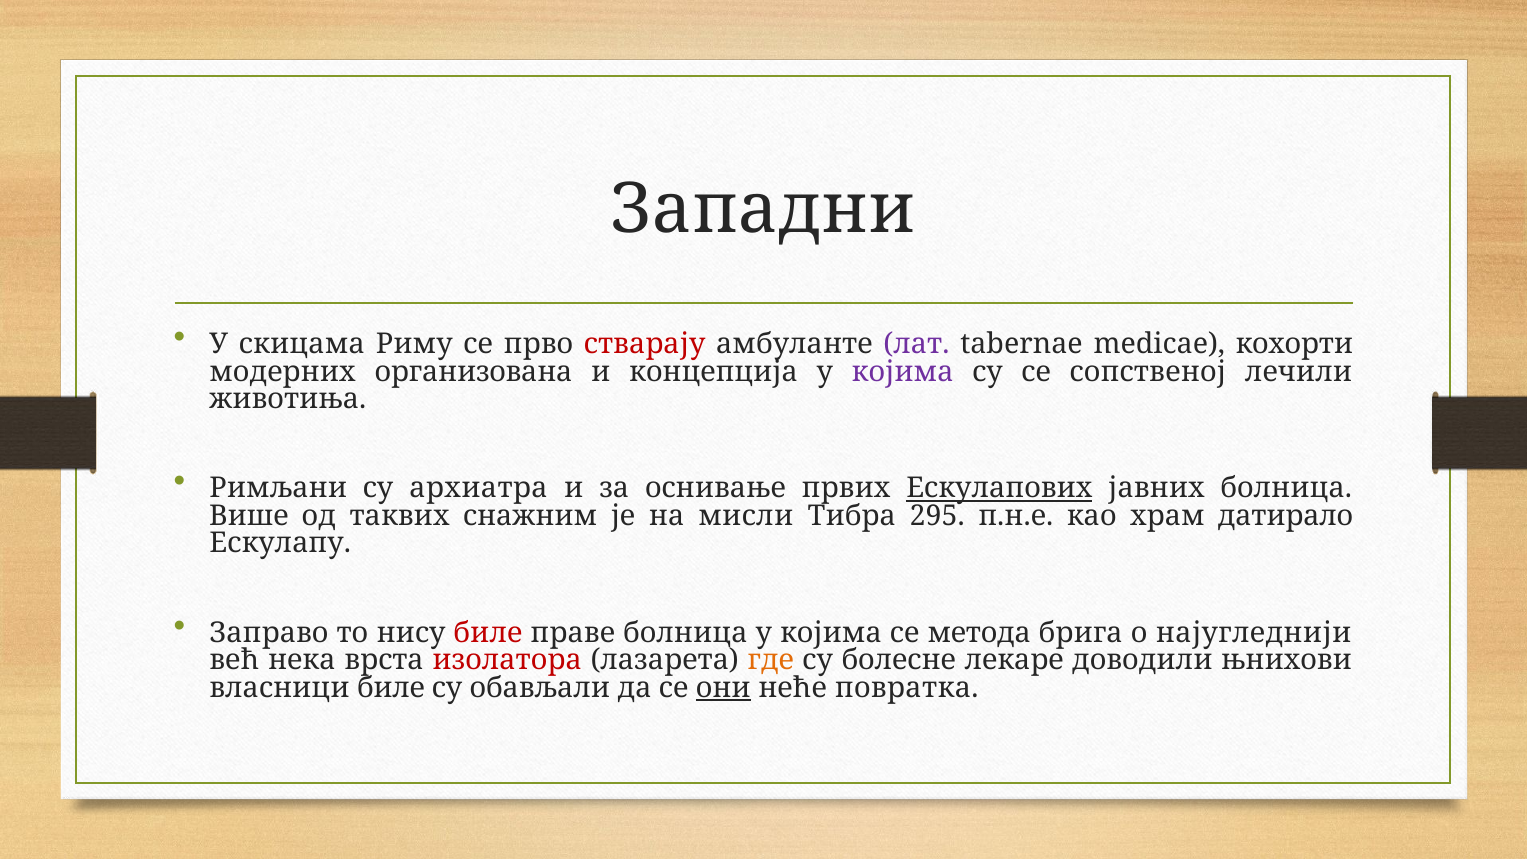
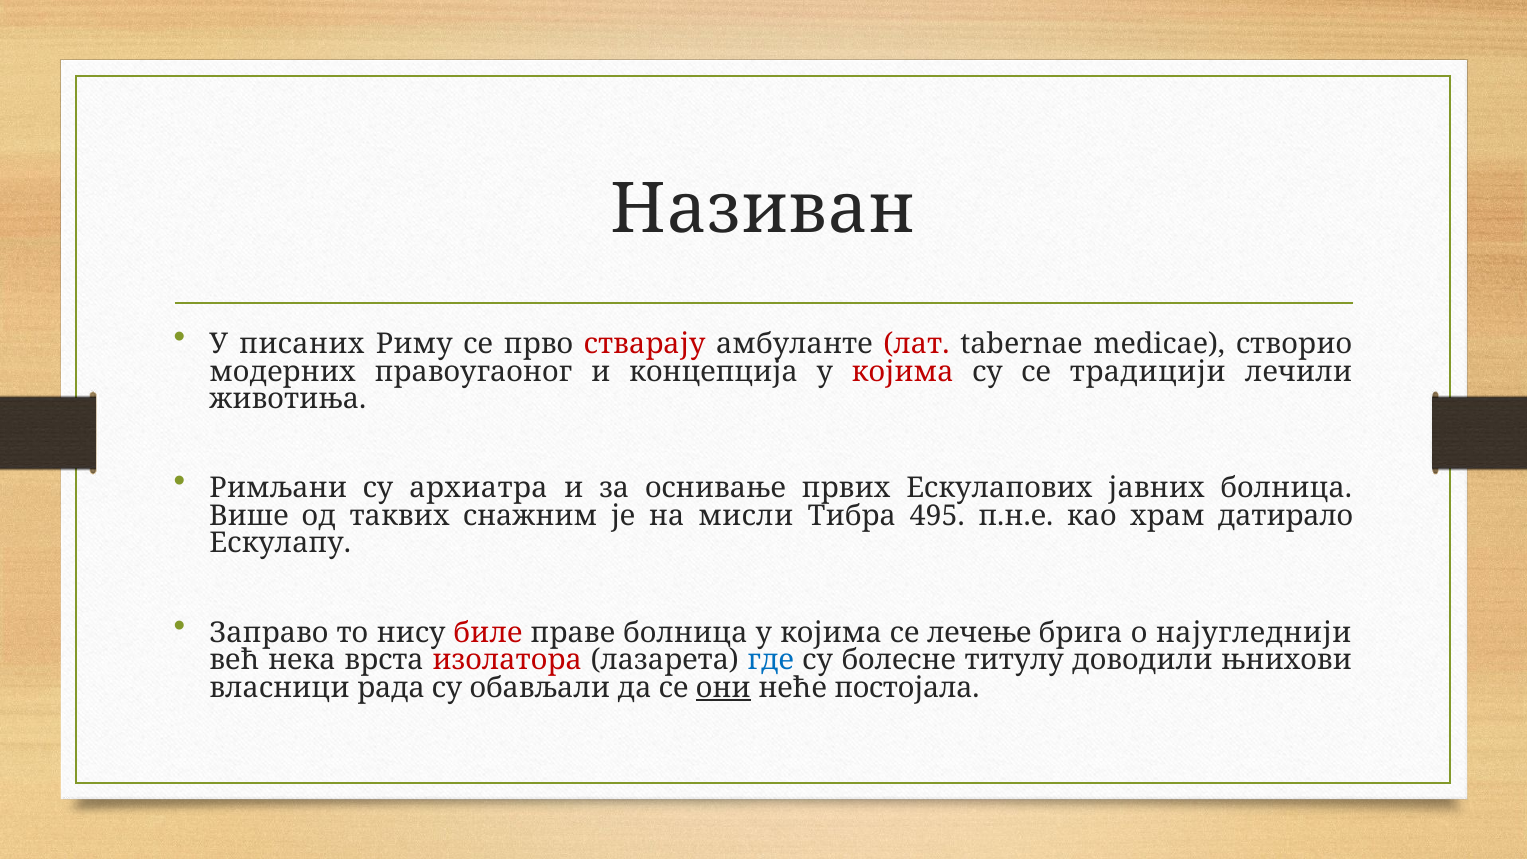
Западни: Западни -> Називан (763, 210)
скицама: скицама -> писаних (302, 344)
лат colour: purple -> red (917, 344)
кохорти: кохорти -> створио (1294, 344)
организована: организована -> правоугаоног (473, 372)
којима colour: purple -> red (903, 372)
сопственој: сопственој -> традицији (1148, 372)
Ескулапових underline: present -> none (999, 488)
295: 295 -> 495 (937, 516)
метода: метода -> лечење (979, 633)
где colour: orange -> blue (771, 660)
лекаре: лекаре -> титулу (1014, 660)
власници биле: биле -> рада (391, 688)
повратка: повратка -> постојала (907, 688)
